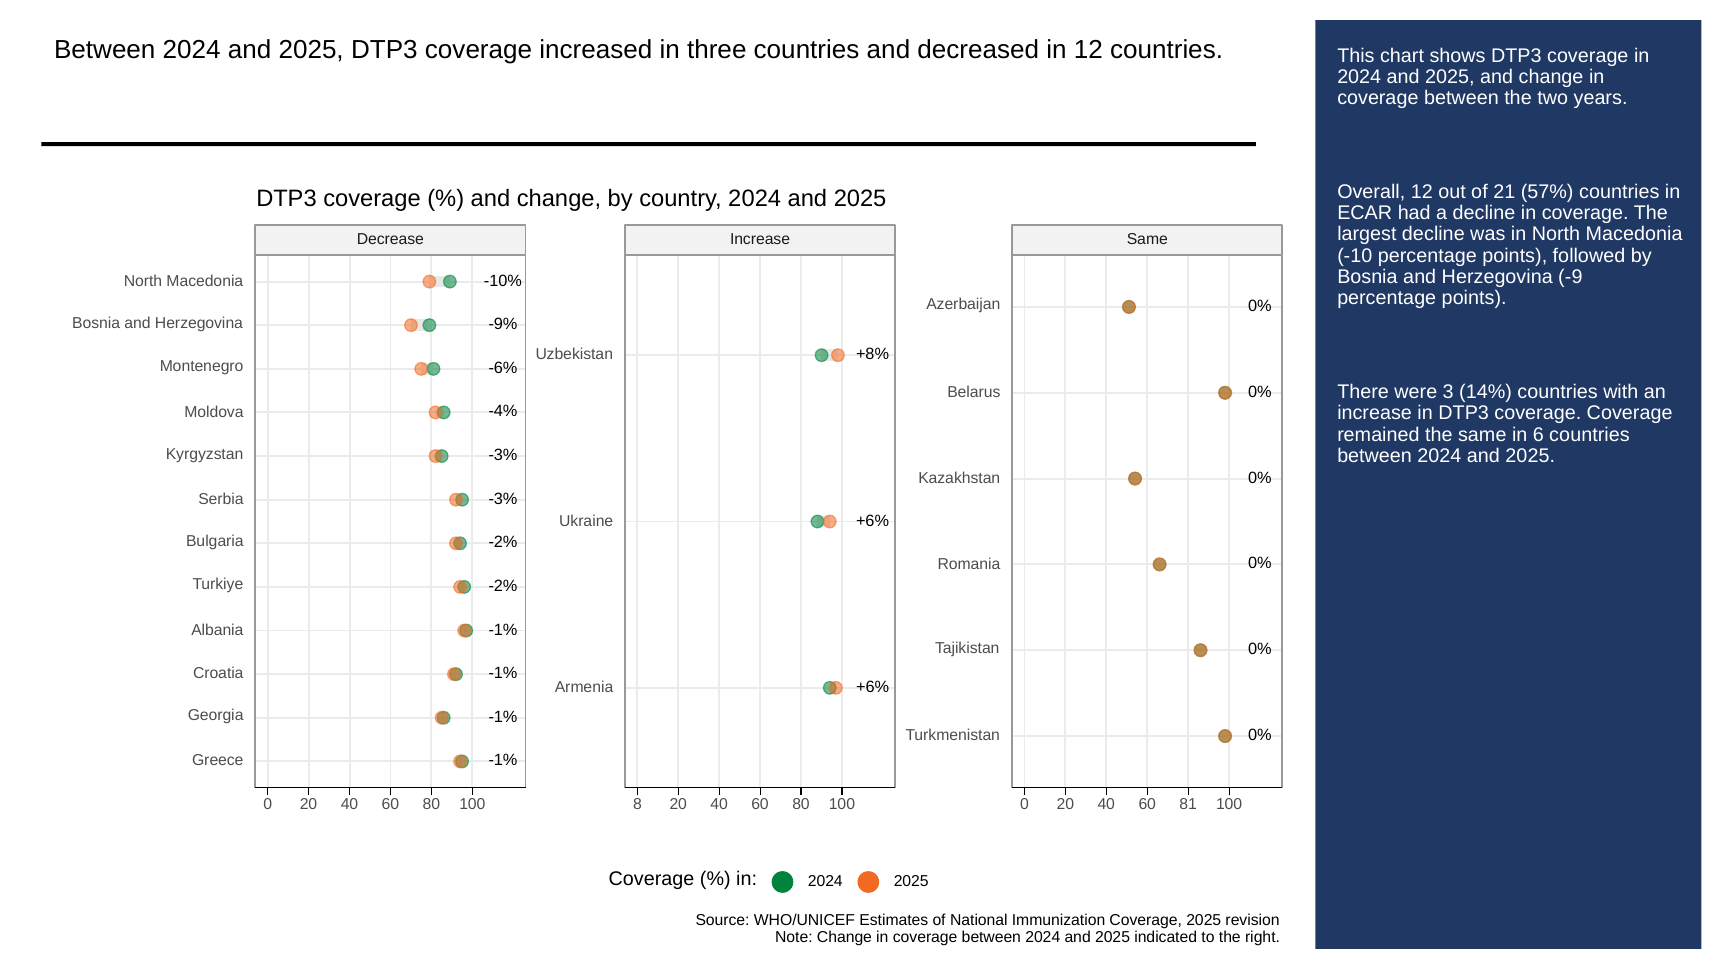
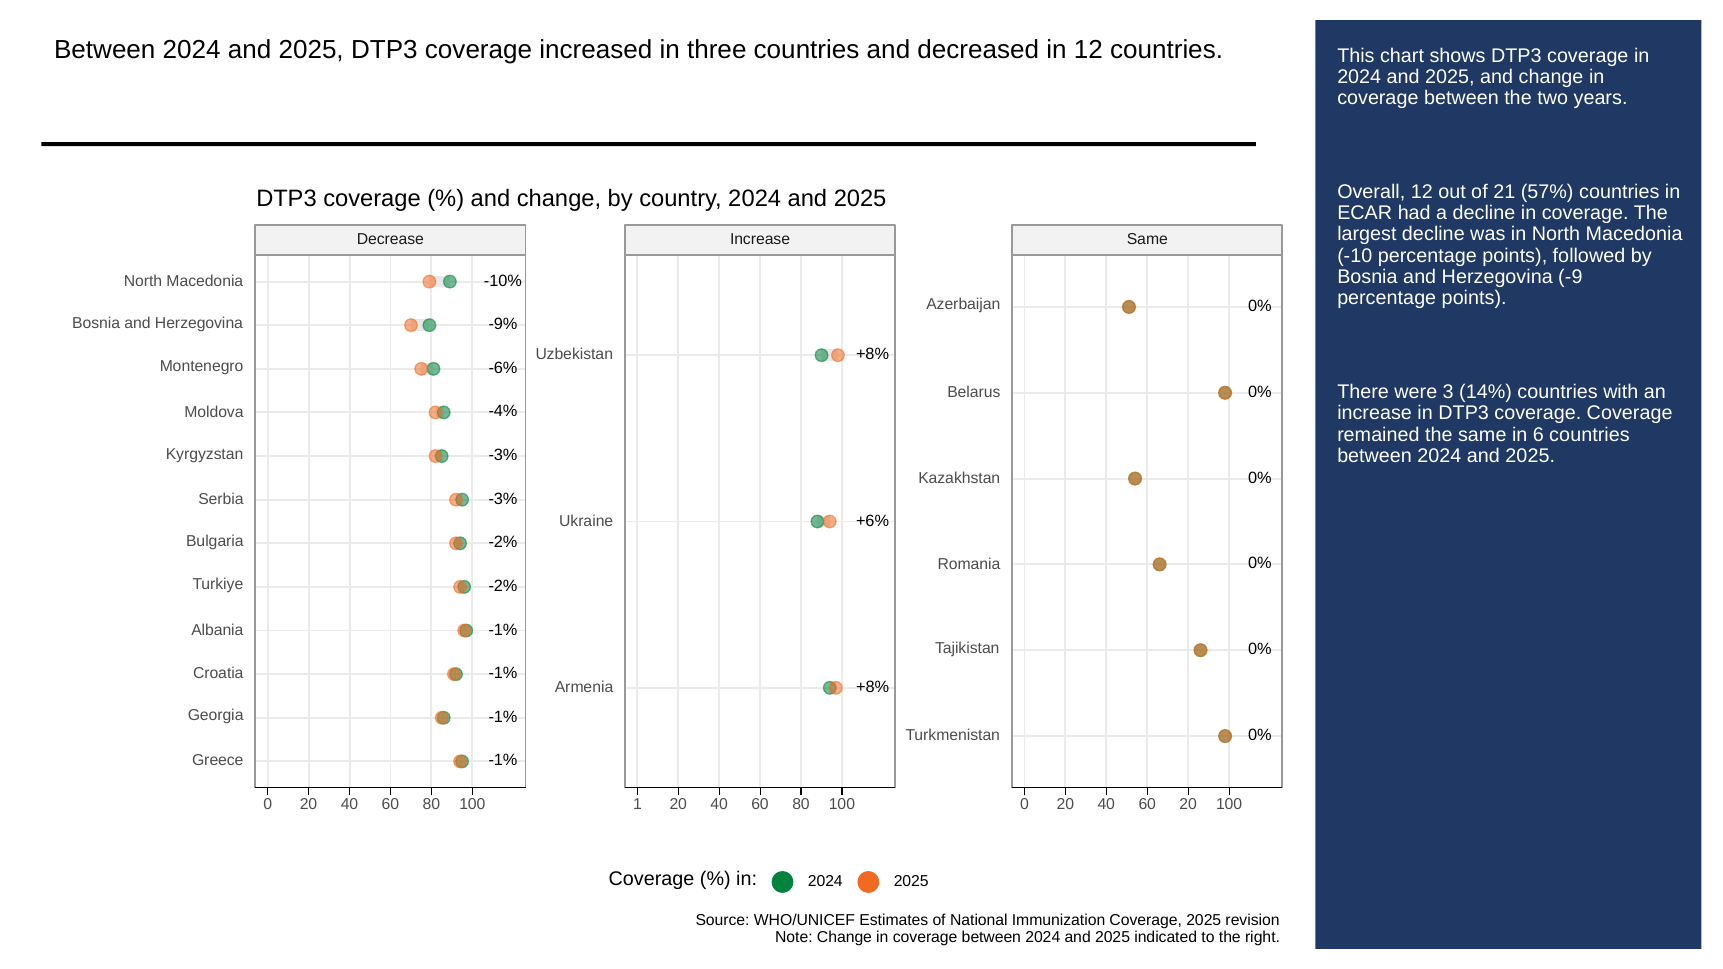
+6%: +6% -> +8% (873, 687)
8: 8 -> 1 (637, 804)
60 81: 81 -> 20 (1188, 804)
